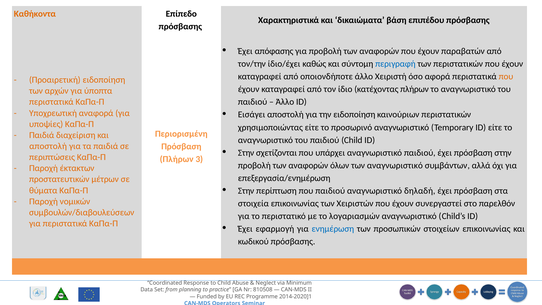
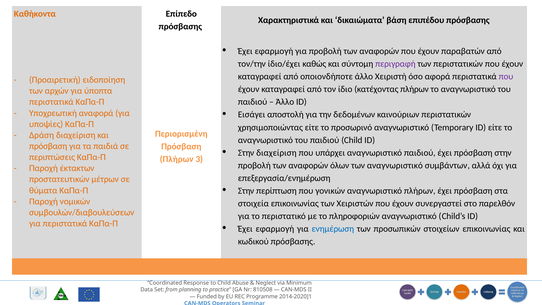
απόφασης: απόφασης -> εφαρμογή (274, 51)
περιγραφή colour: blue -> purple (395, 64)
που colour: orange -> purple (506, 77)
την ειδοποίηση: ειδοποίηση -> δεδομένων (354, 115)
Παιδιά: Παιδιά -> Δράση (42, 135)
αποστολή: αποστολή -> πρόσβαση (48, 146)
Στην σχετίζονται: σχετίζονται -> διαχείριση (276, 153)
που παιδιού: παιδιού -> γονικών (330, 191)
αναγνωριστικό δηλαδή: δηλαδή -> πλήρων (420, 191)
λογαριασμών: λογαριασμών -> πληροφοριών (354, 216)
